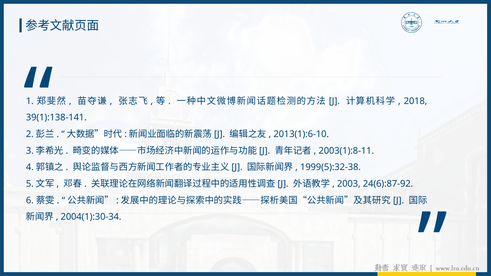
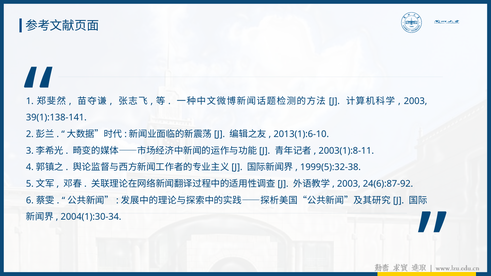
2018: 2018 -> 2003 (416, 101)
